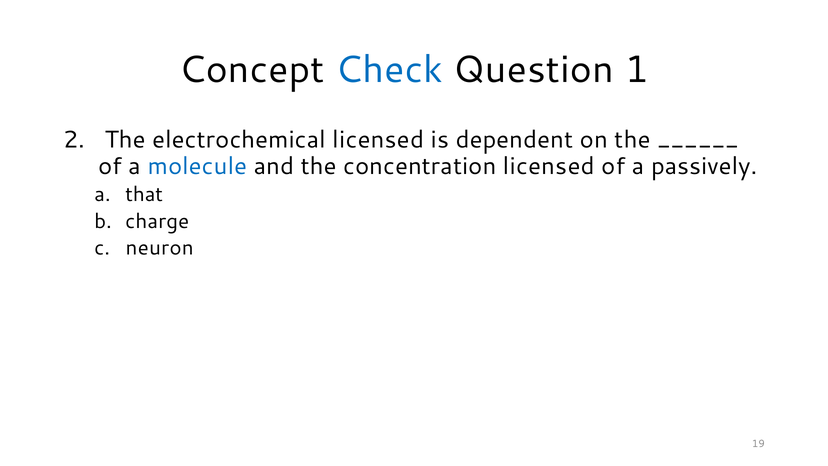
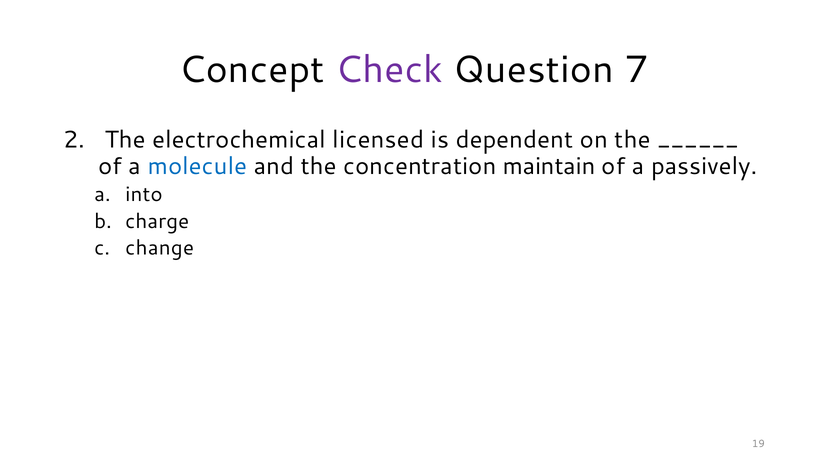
Check colour: blue -> purple (389, 70)
1: 1 -> 7 (637, 70)
concentration licensed: licensed -> maintain (549, 166)
that: that -> into (144, 195)
neuron: neuron -> change (160, 248)
